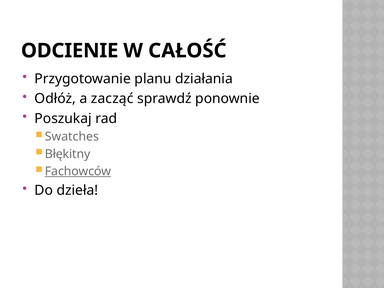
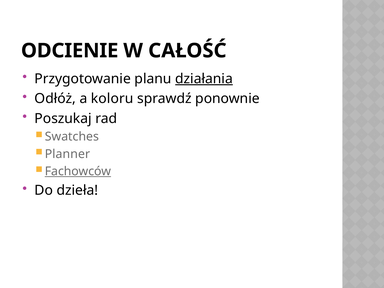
działania underline: none -> present (204, 79)
zacząć: zacząć -> koloru (112, 99)
Błękitny: Błękitny -> Planner (68, 154)
